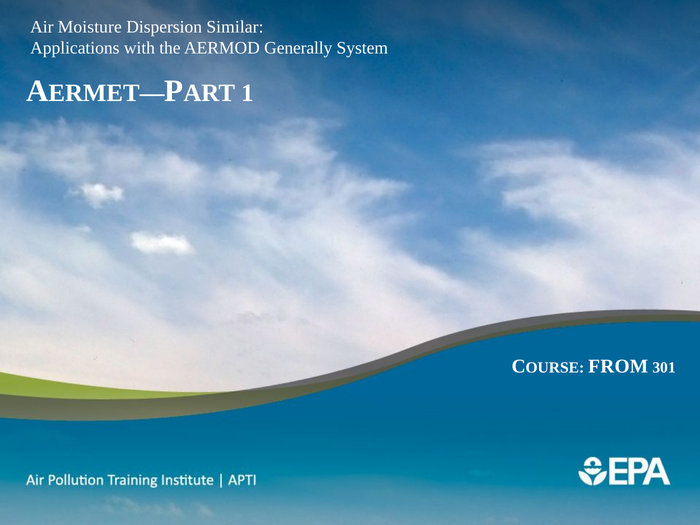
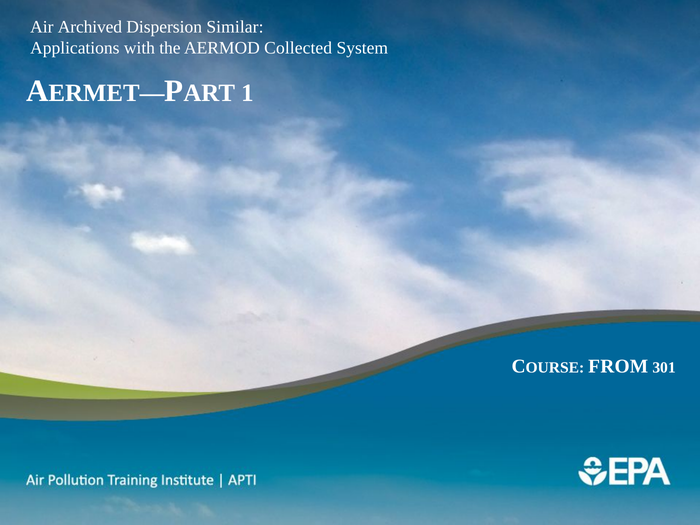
Moisture: Moisture -> Archived (90, 27)
Generally: Generally -> Collected (298, 48)
